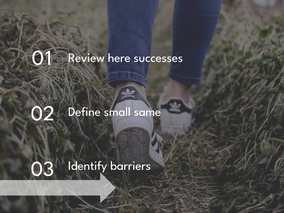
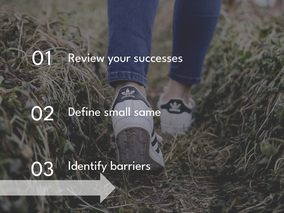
here: here -> your (119, 58)
